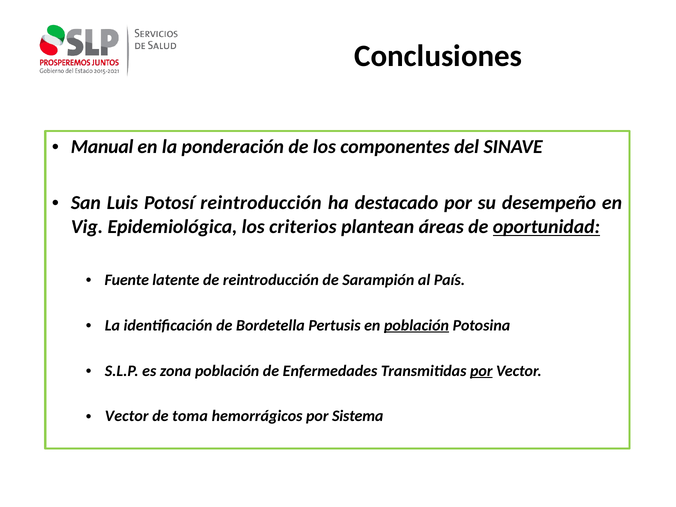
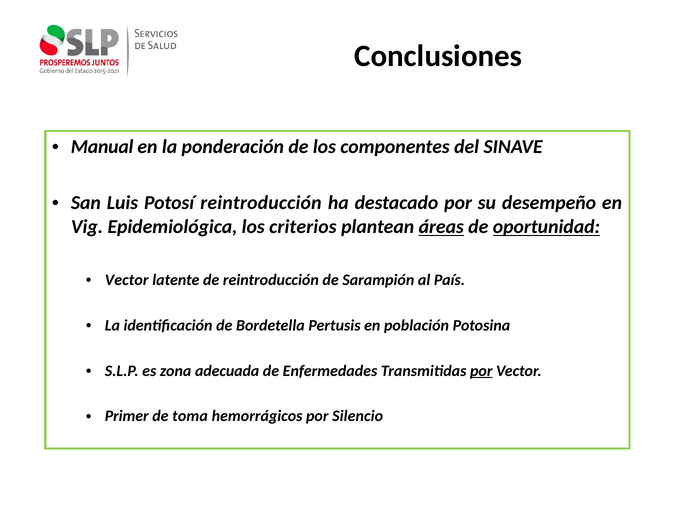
áreas underline: none -> present (441, 227)
Fuente: Fuente -> Vector (127, 280)
población underline: present -> none (417, 325)
zona población: población -> adecuada (227, 371)
Vector: Vector -> Primer (127, 416)
Sistema: Sistema -> Silencio (358, 416)
